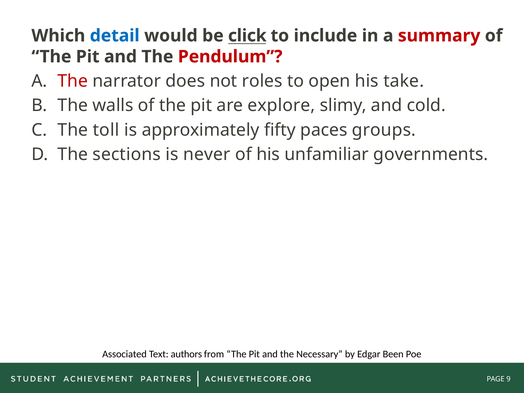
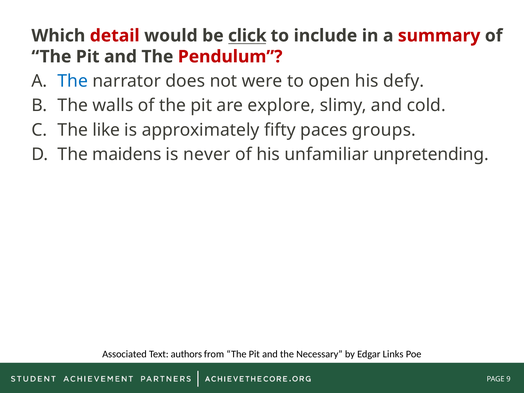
detail colour: blue -> red (115, 36)
The colour: red -> blue (73, 81)
roles: roles -> were (262, 81)
take: take -> defy (404, 81)
toll: toll -> like (106, 130)
sections: sections -> maidens (127, 154)
governments: governments -> unpretending (431, 154)
Been: Been -> Links (393, 354)
